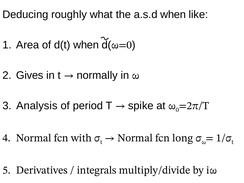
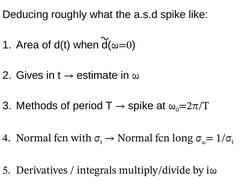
a.s.d when: when -> spike (173, 15)
normally: normally -> estimate (97, 75)
Analysis: Analysis -> Methods (37, 106)
